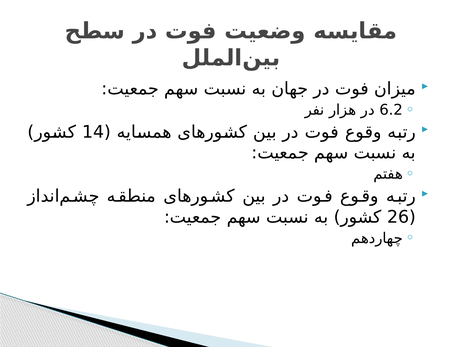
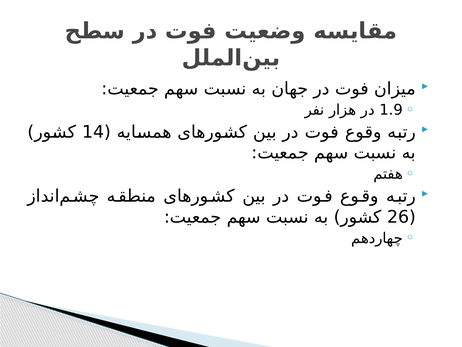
6.2: 6.2 -> 1.9 (391, 110)
